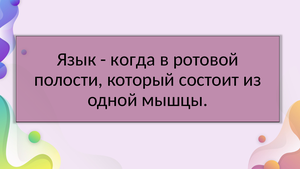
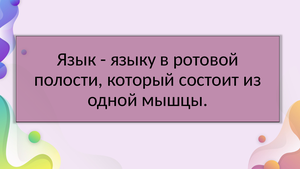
когда: когда -> языку (133, 59)
